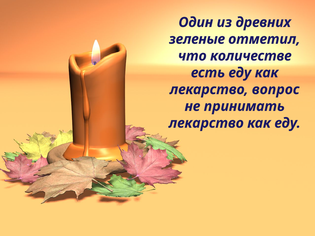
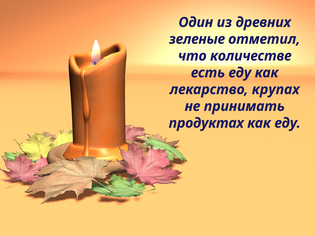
вопрос: вопрос -> крупах (276, 90)
лекарство: лекарство -> продуктах (206, 123)
